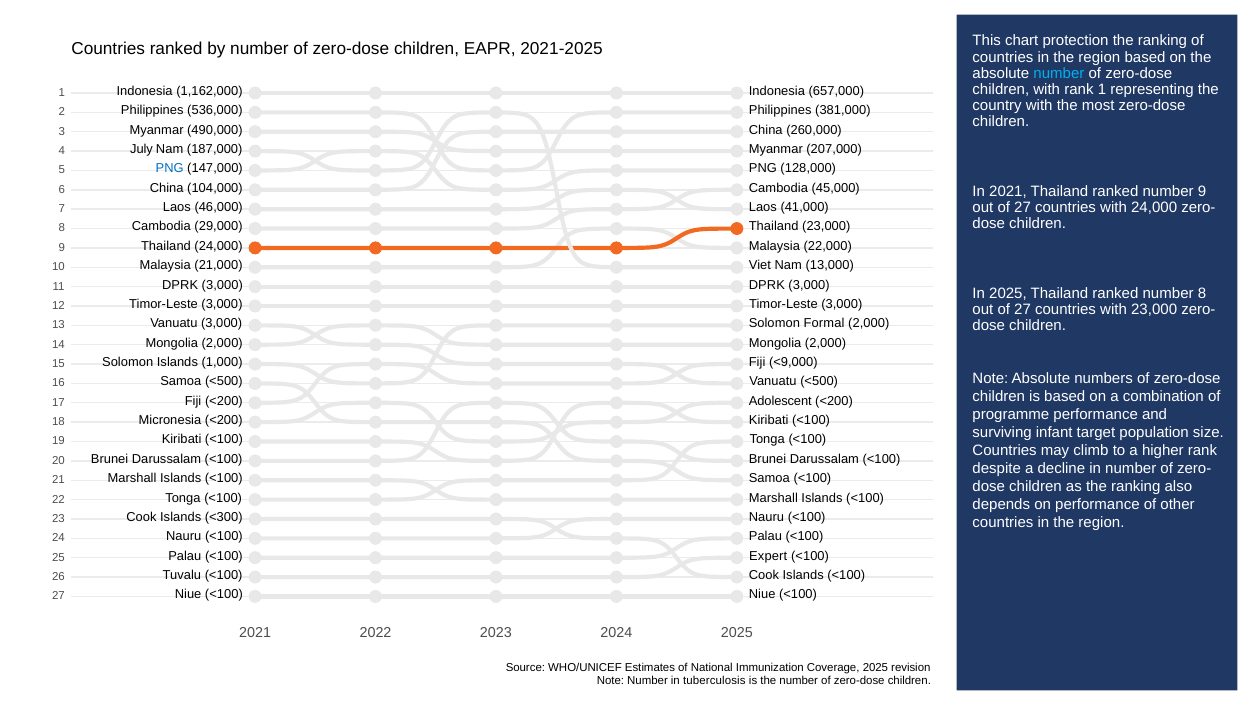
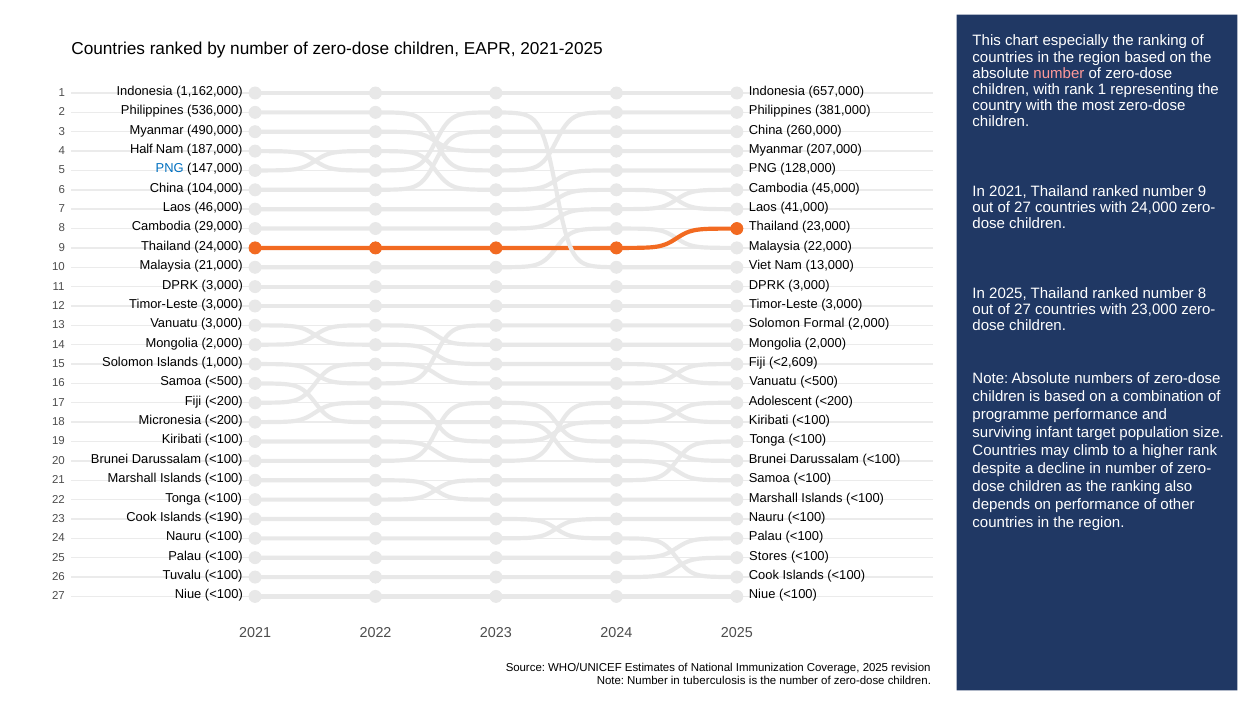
protection: protection -> especially (1076, 41)
number colour: light blue -> pink (1059, 73)
July: July -> Half (141, 149)
<9,000: <9,000 -> <2,609 (793, 362)
<300: <300 -> <190 (224, 517)
Expert: Expert -> Stores (768, 556)
